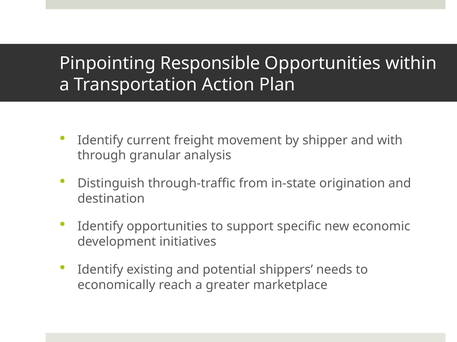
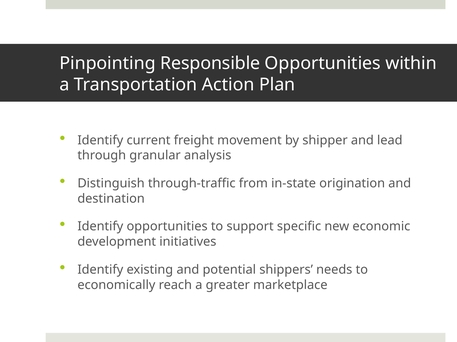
with: with -> lead (390, 141)
